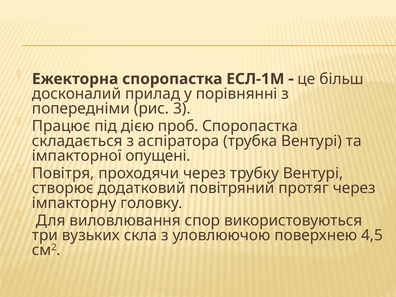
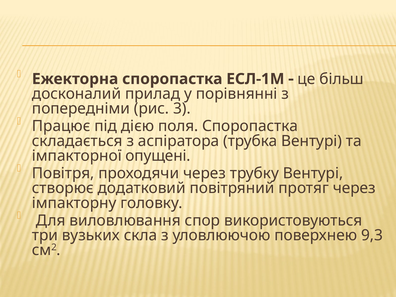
проб: проб -> поля (178, 126)
4,5: 4,5 -> 9,3 (372, 235)
